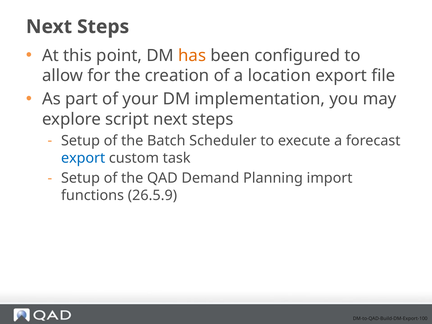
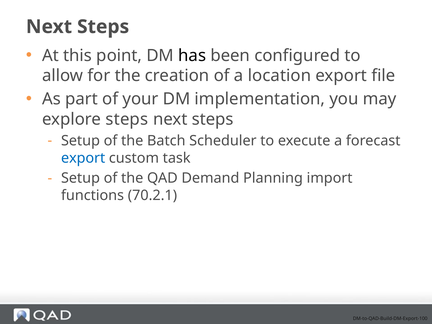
has colour: orange -> black (192, 56)
explore script: script -> steps (127, 119)
26.5.9: 26.5.9 -> 70.2.1 (152, 195)
